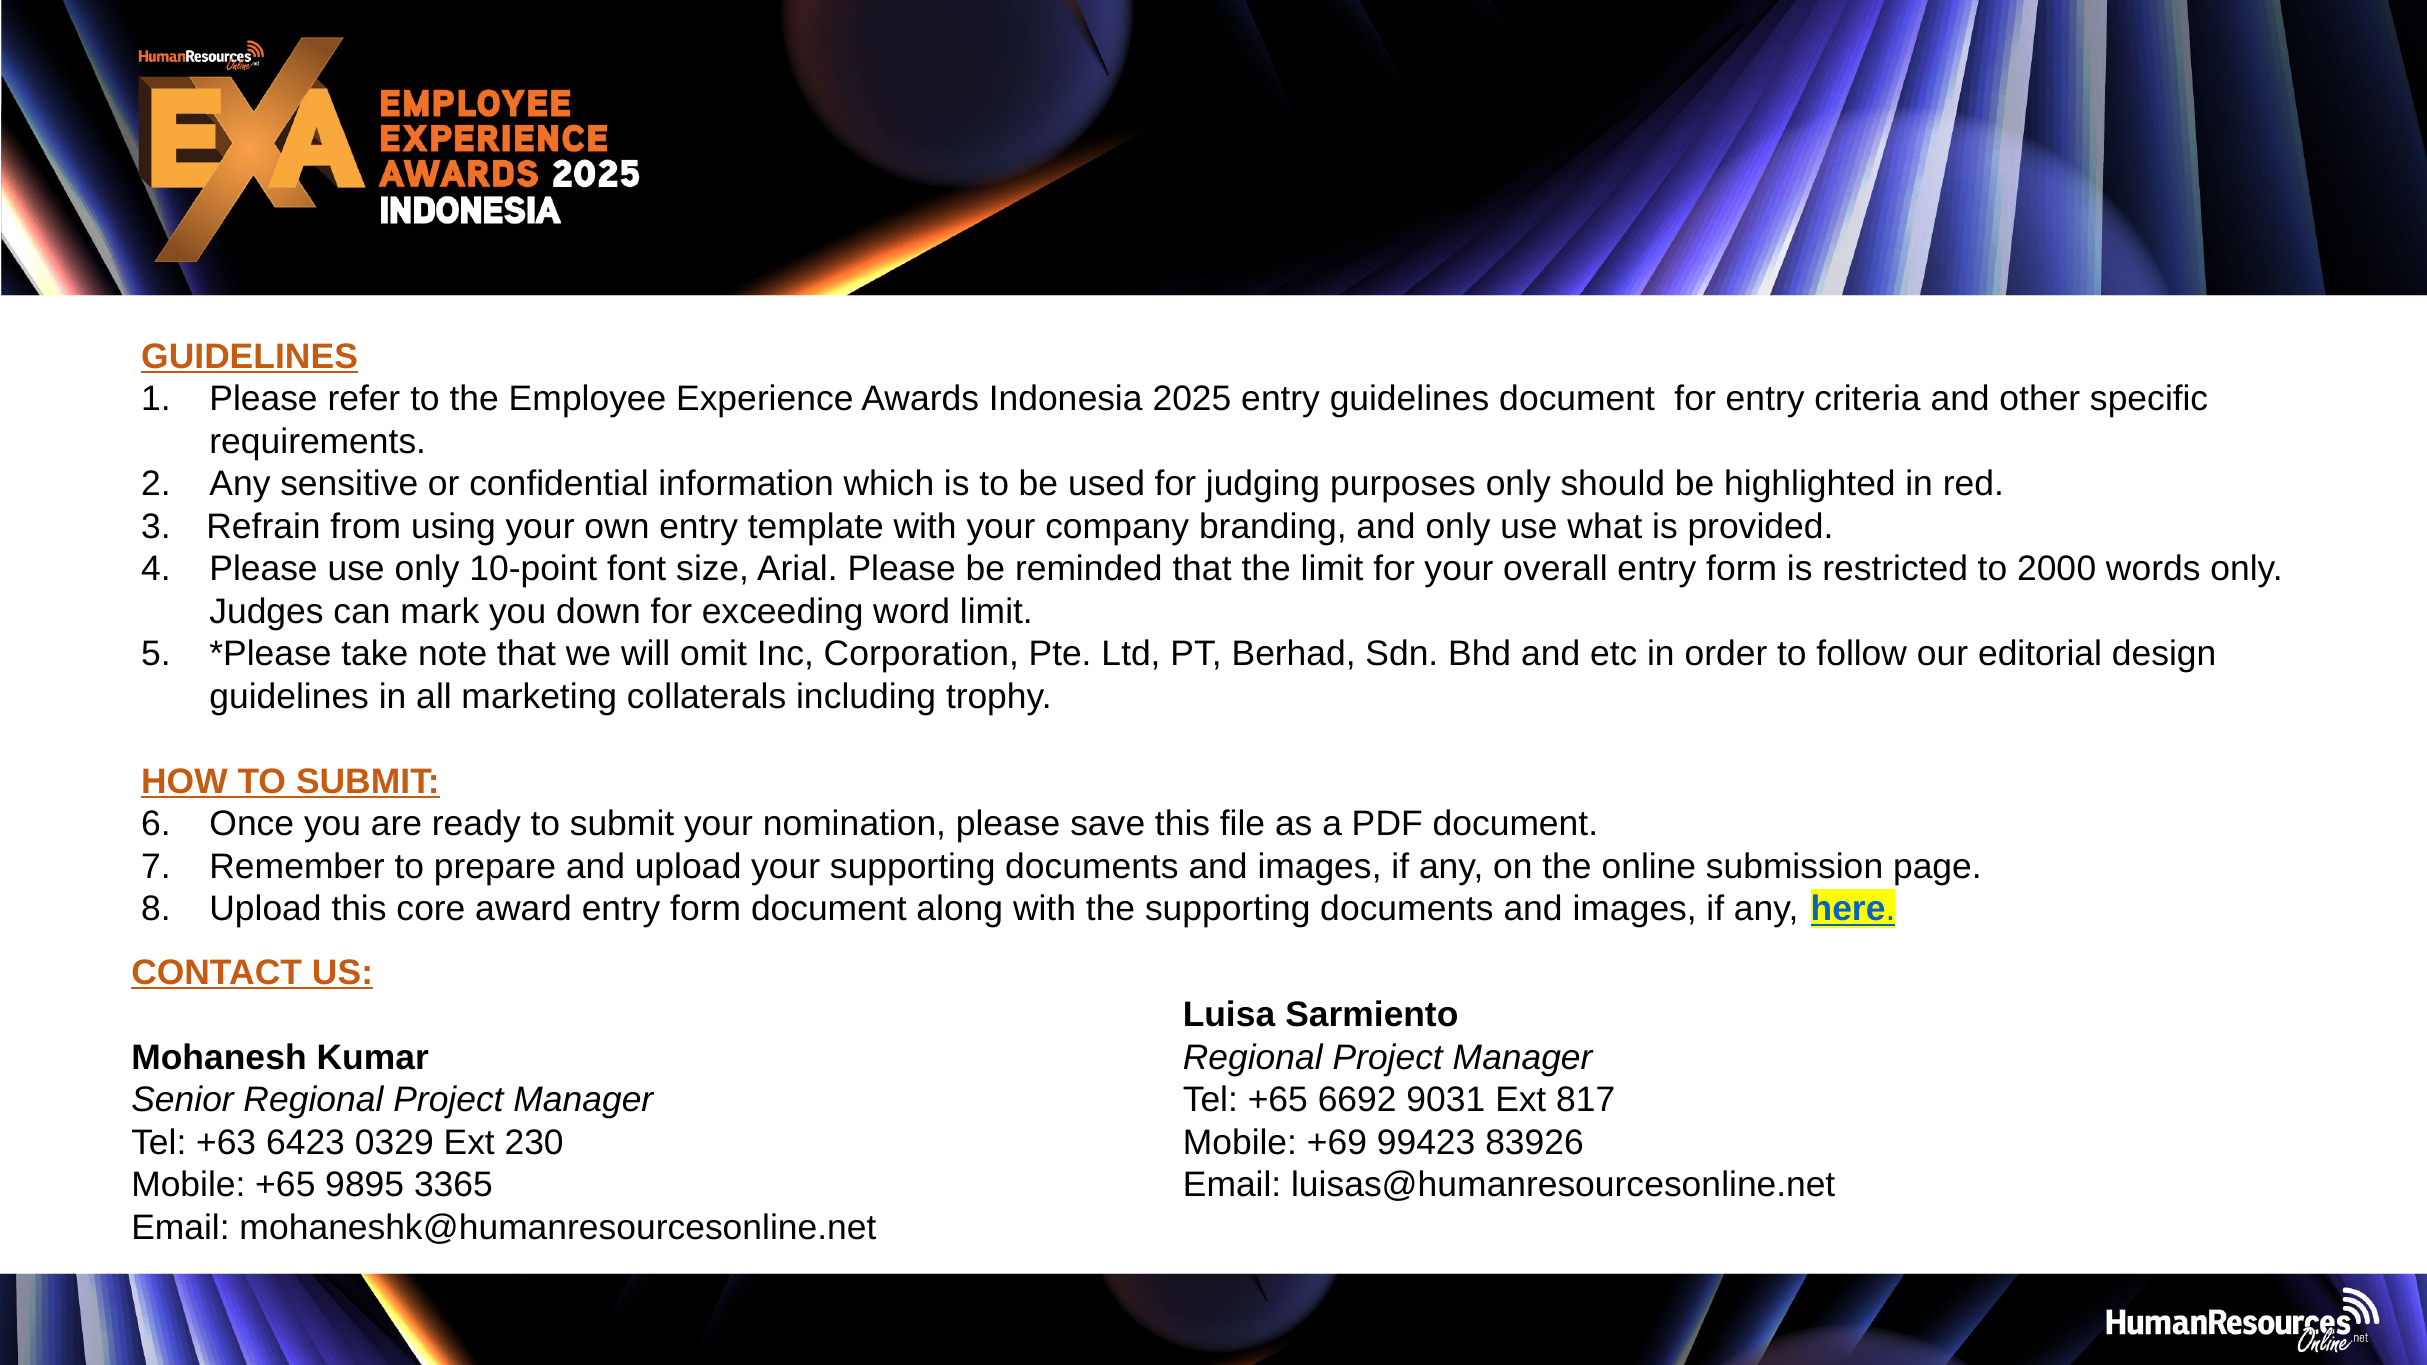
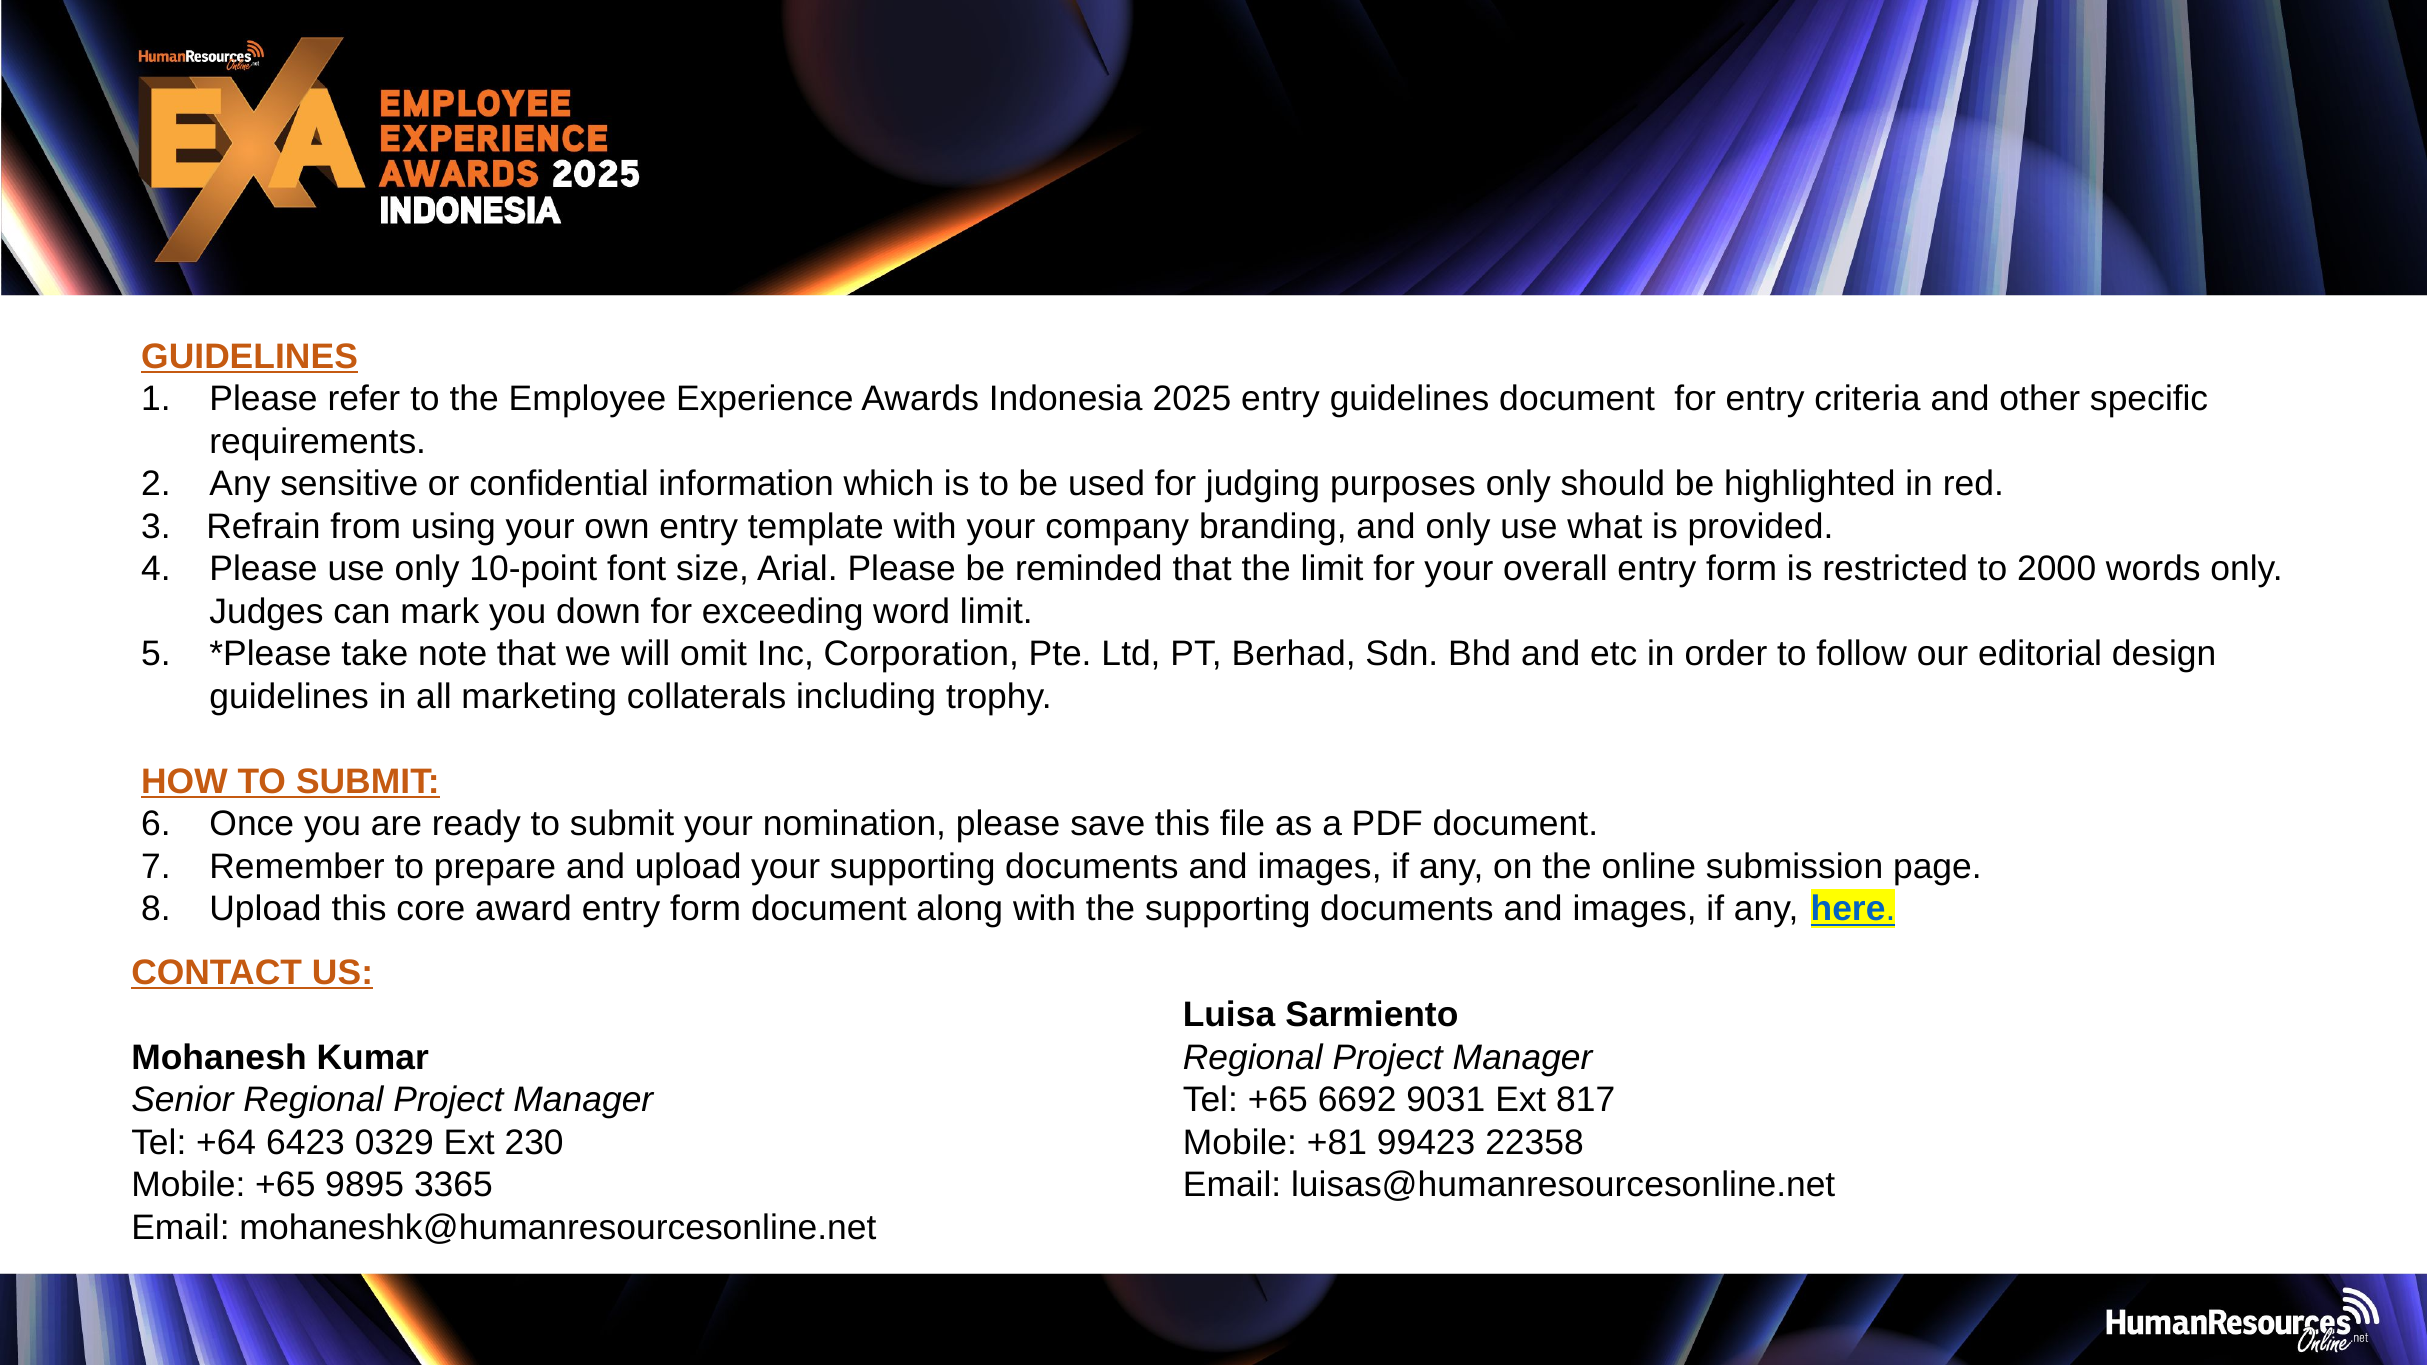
+63: +63 -> +64 (226, 1143)
+69: +69 -> +81 (1337, 1143)
83926: 83926 -> 22358 (1535, 1143)
